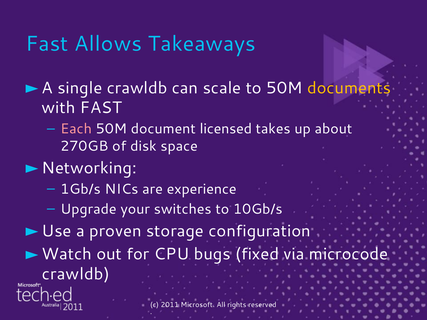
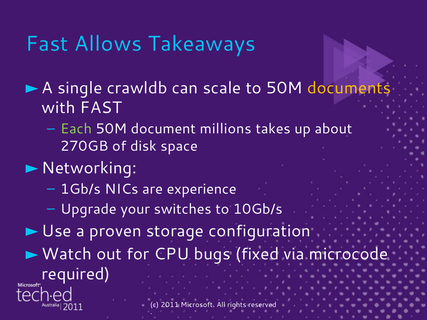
Each colour: pink -> light green (76, 129)
licensed: licensed -> millions (226, 129)
crawldb: crawldb -> required (76, 274)
